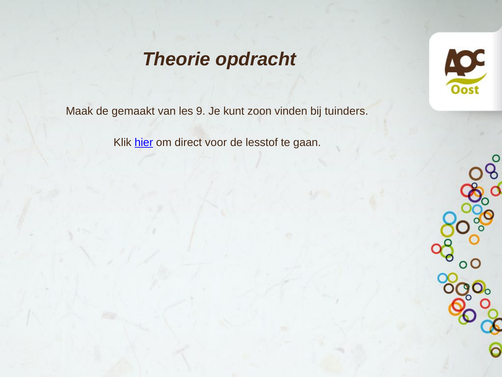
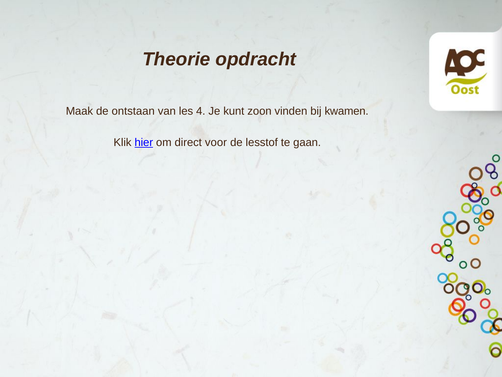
gemaakt: gemaakt -> ontstaan (133, 111)
9: 9 -> 4 (201, 111)
tuinders: tuinders -> kwamen (347, 111)
